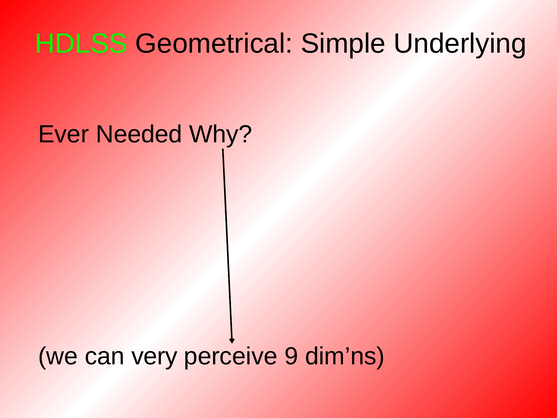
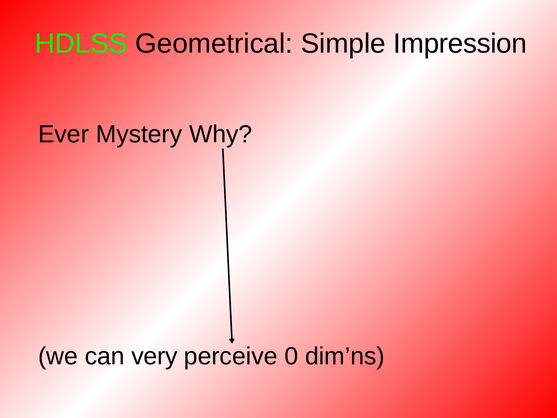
Underlying: Underlying -> Impression (460, 44)
Needed: Needed -> Mystery (139, 134)
9: 9 -> 0 (291, 356)
